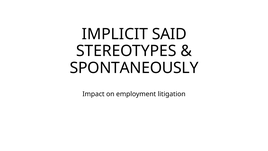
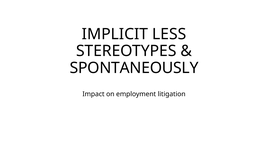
SAID: SAID -> LESS (169, 34)
